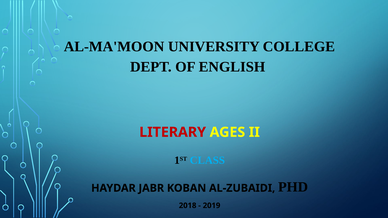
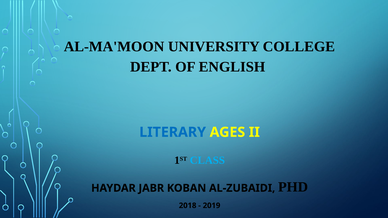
LITERARY colour: red -> blue (173, 132)
